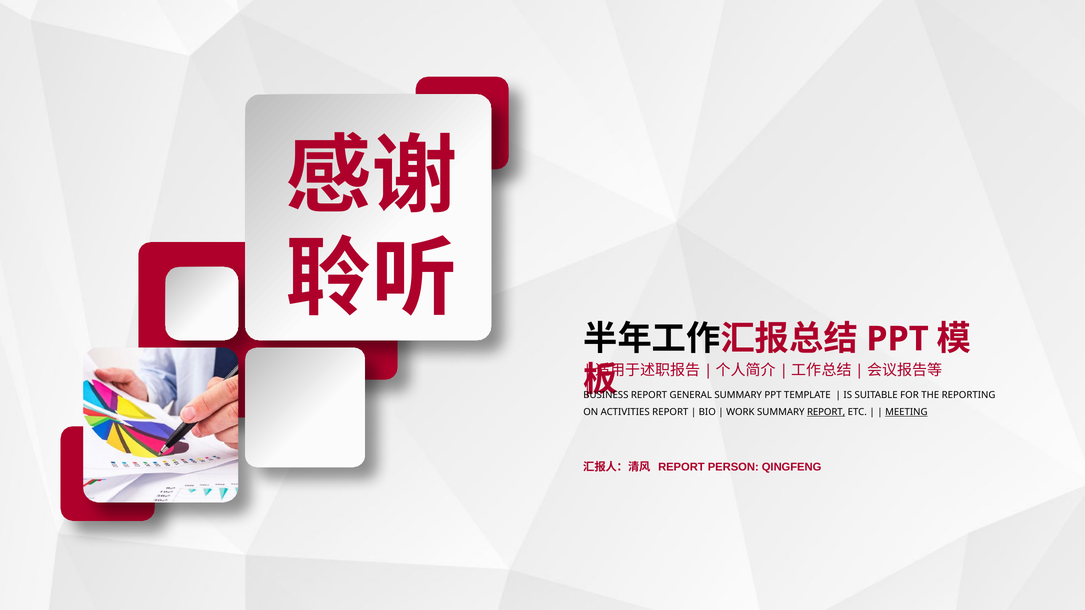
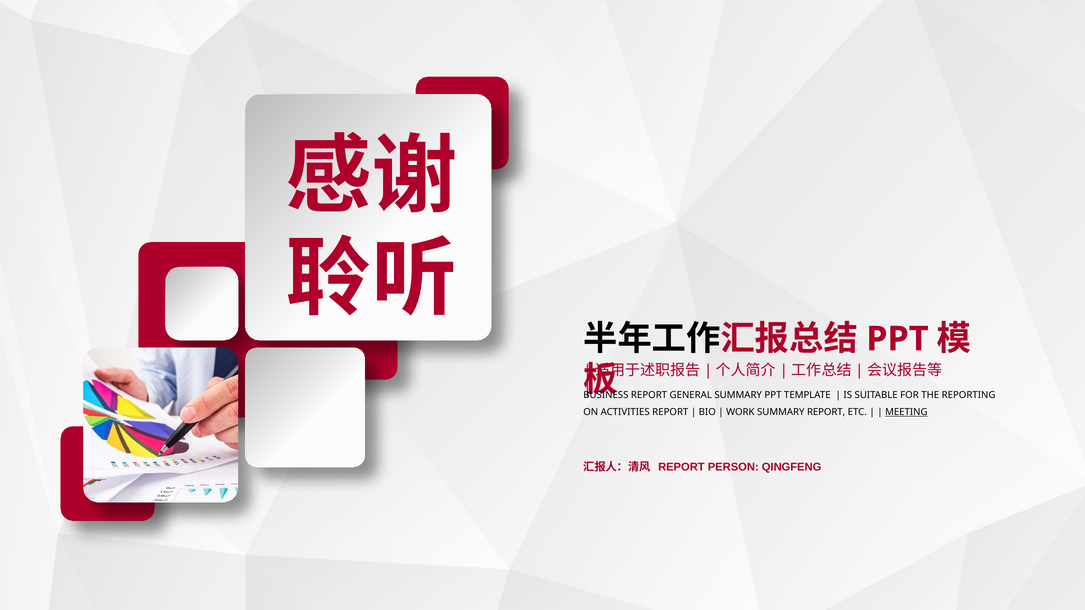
REPORT underline: present -> none (826, 412)
